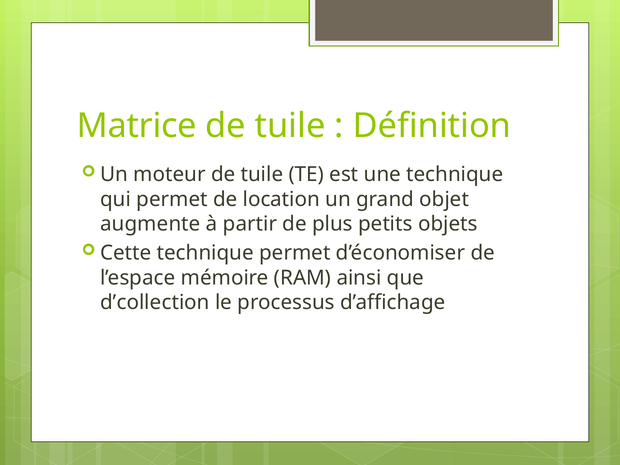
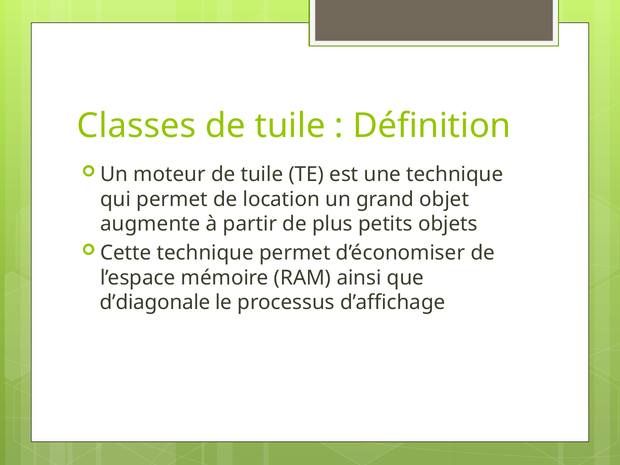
Matrice: Matrice -> Classes (137, 126)
d’collection: d’collection -> d’diagonale (155, 303)
